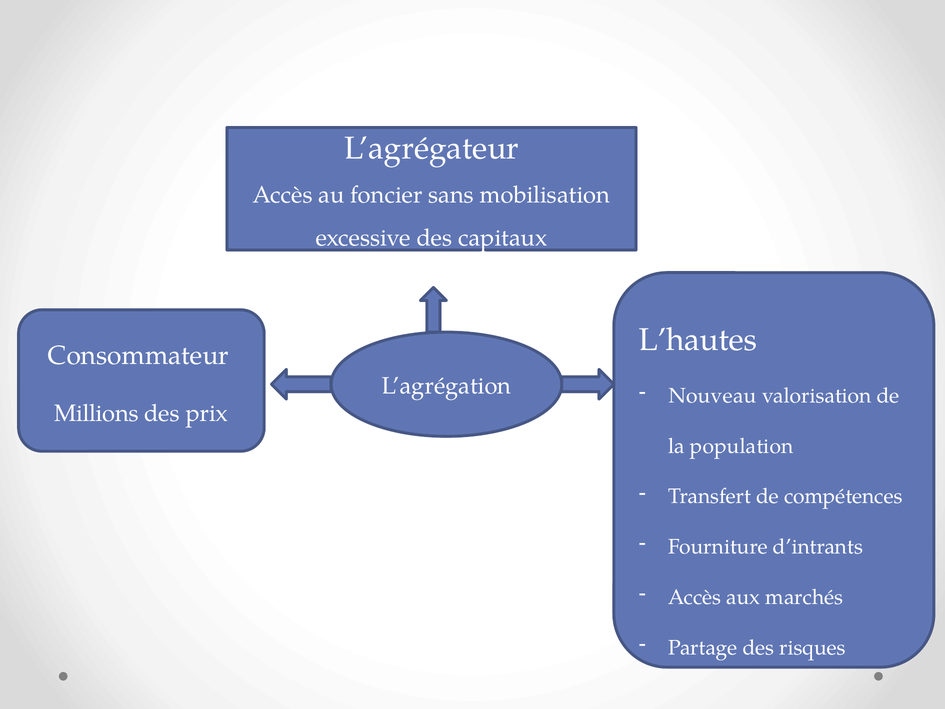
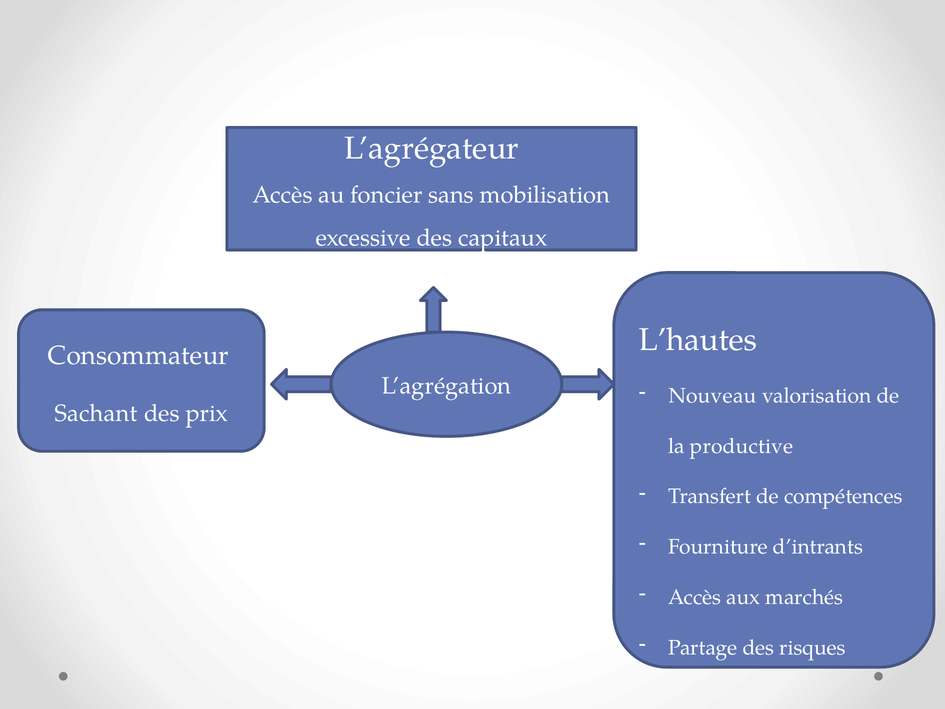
Millions: Millions -> Sachant (96, 414)
population: population -> productive (742, 446)
